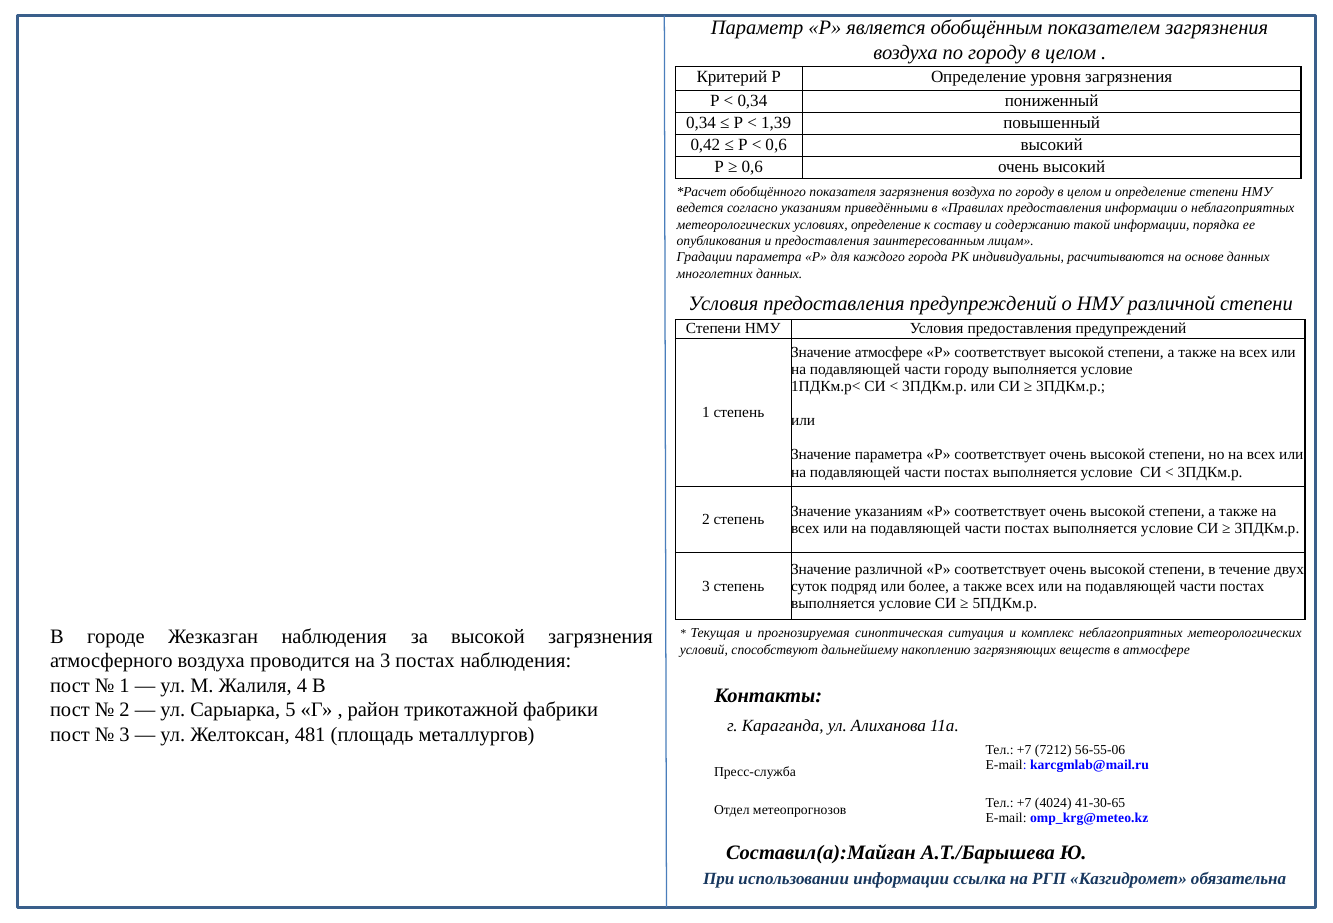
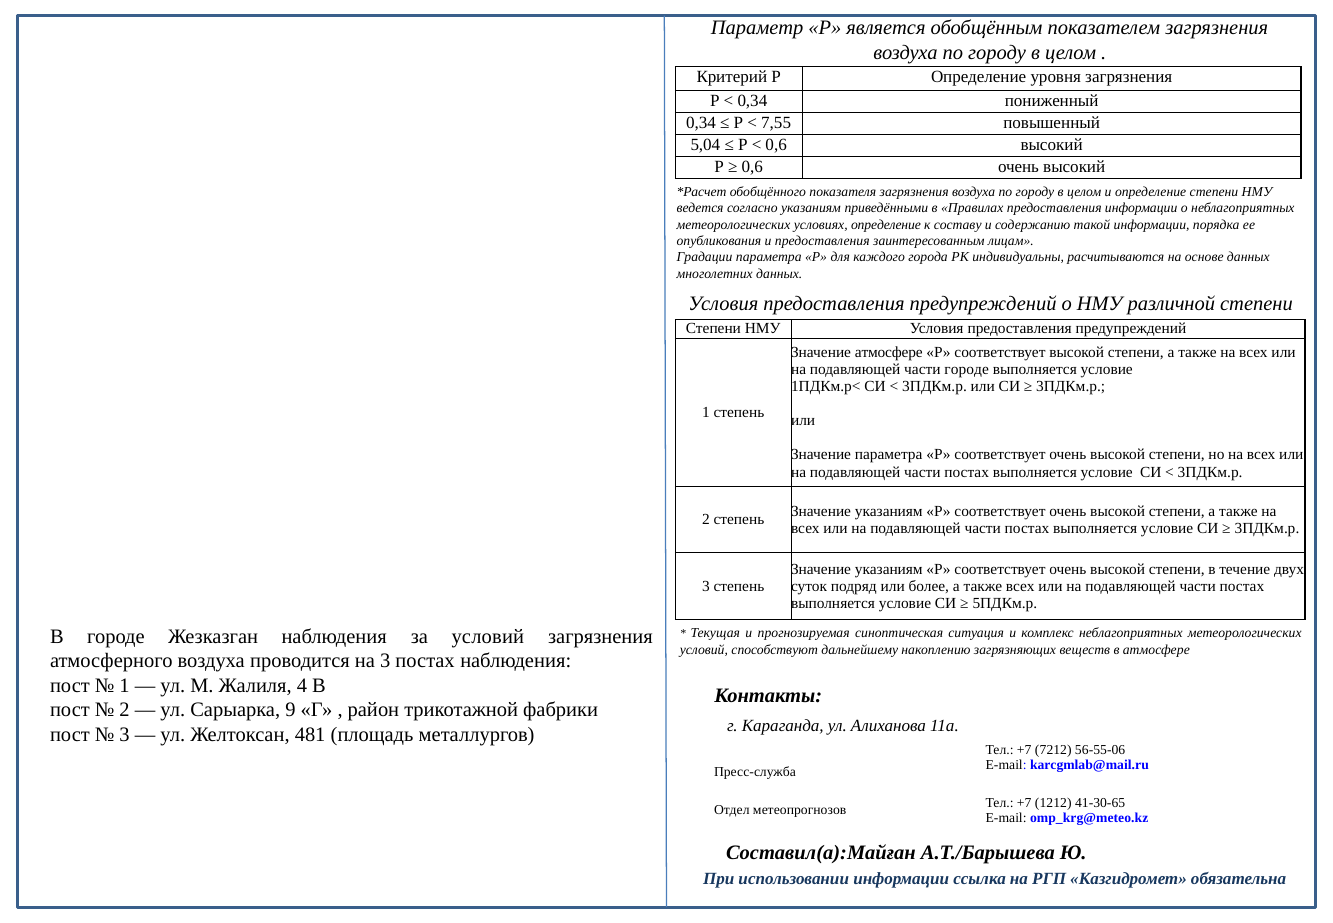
1,39: 1,39 -> 7,55 (776, 123)
0,42: 0,42 -> 5,04 (705, 145)
части городу: городу -> городе (967, 370)
различной: различной -> указаниям (889, 569)
за высокой: высокой -> условий (488, 636)
5: 5 -> 9 (290, 710)
4024: 4024 -> 1212 (1053, 803)
